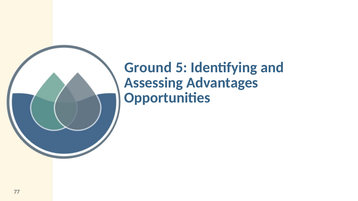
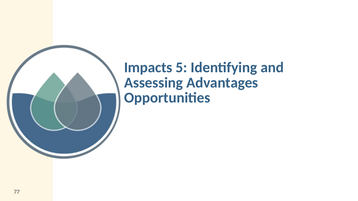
Ground: Ground -> Impacts (148, 68)
